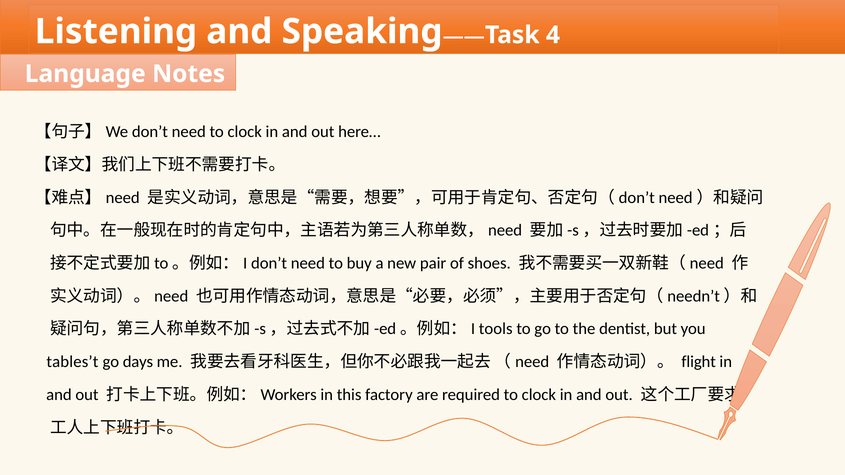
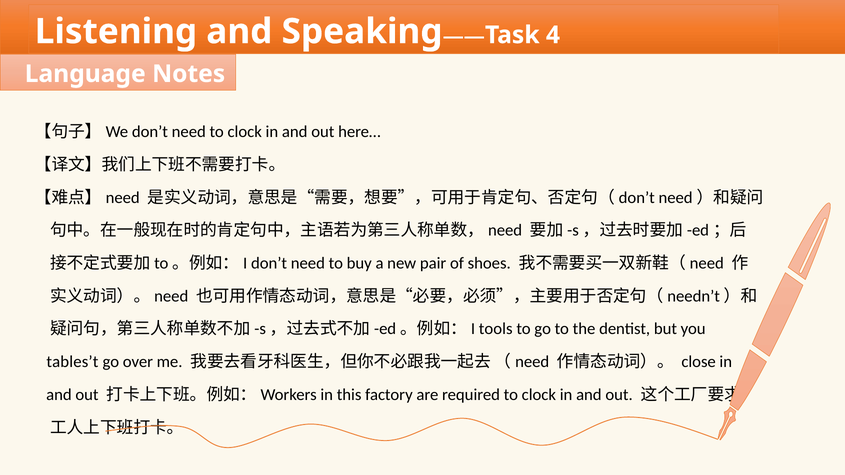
days: days -> over (138, 362)
flight: flight -> close (699, 362)
